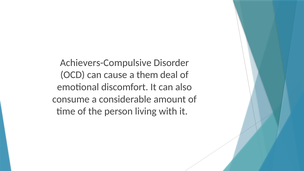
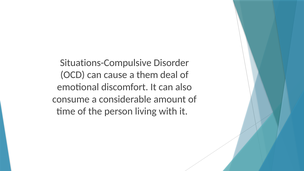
Achievers-Compulsive: Achievers-Compulsive -> Situations-Compulsive (106, 63)
